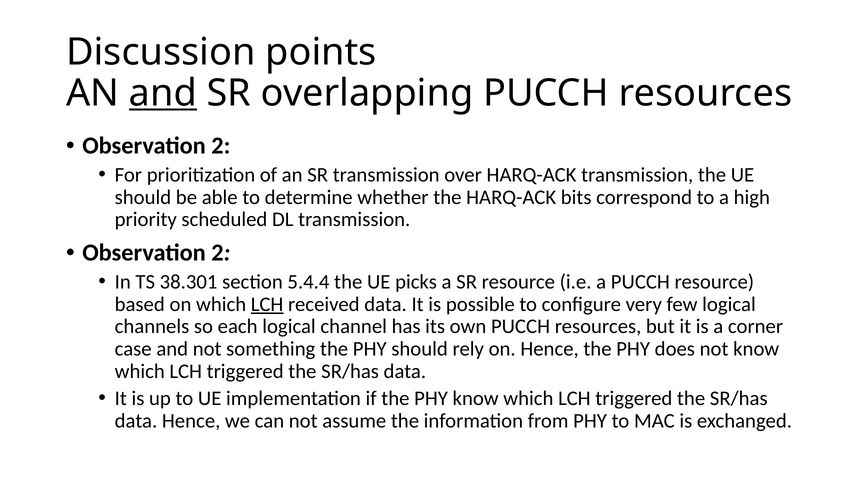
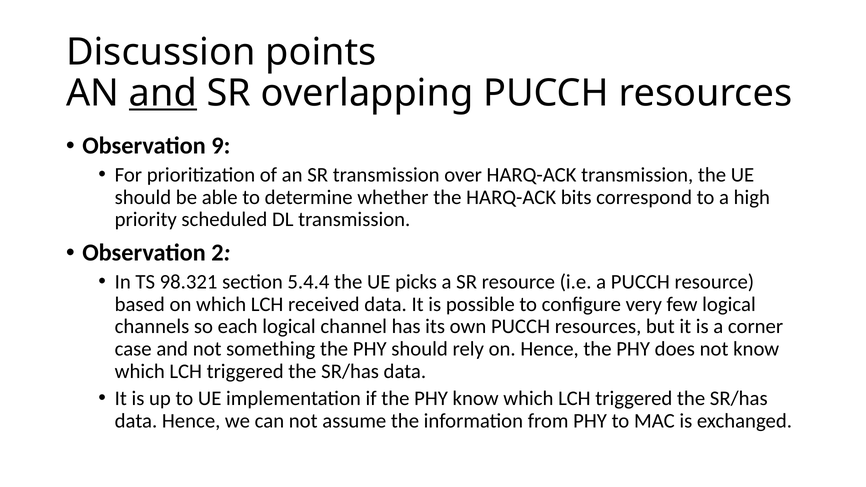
2: 2 -> 9 (221, 146)
38.301: 38.301 -> 98.321 (189, 282)
LCH underline: present -> none (267, 304)
